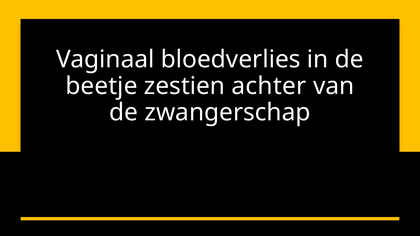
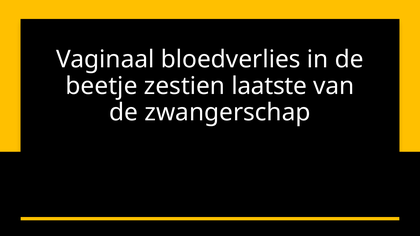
achter: achter -> laatste (269, 86)
